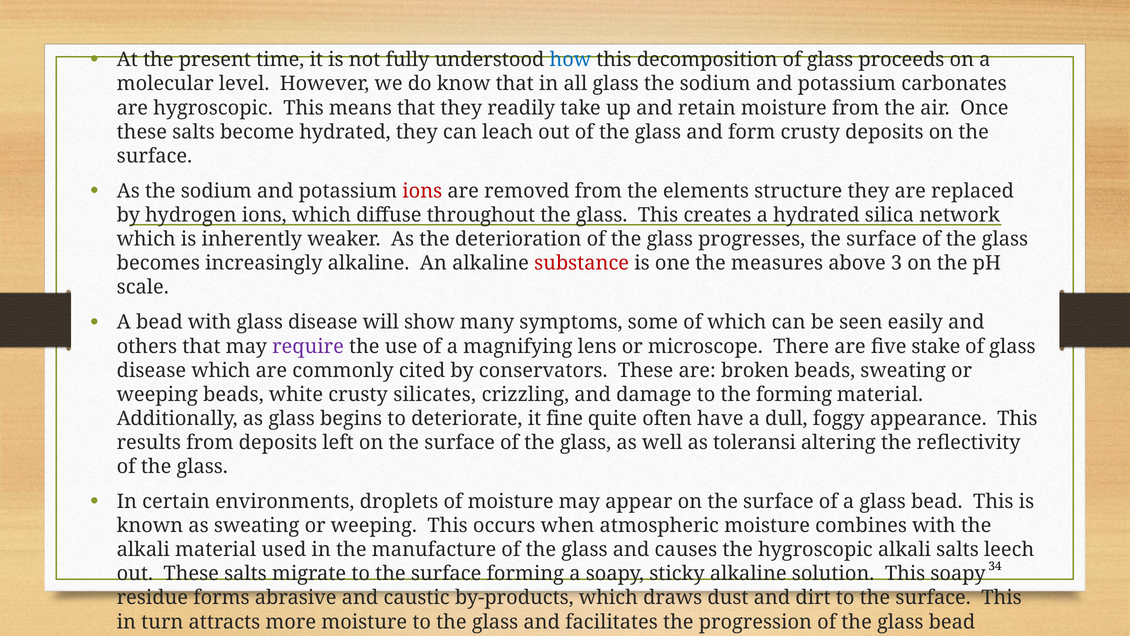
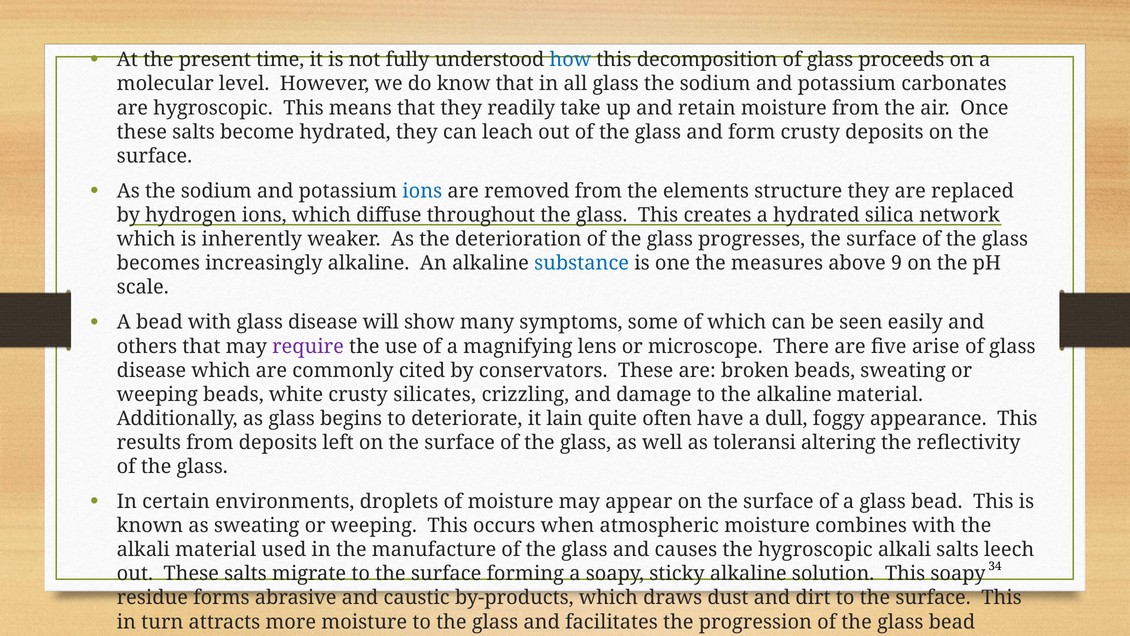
ions colour: red -> blue (422, 191)
substance colour: red -> blue (582, 263)
3: 3 -> 9 (897, 263)
stake: stake -> arise (936, 346)
the forming: forming -> alkaline (794, 394)
fine: fine -> lain (565, 418)
